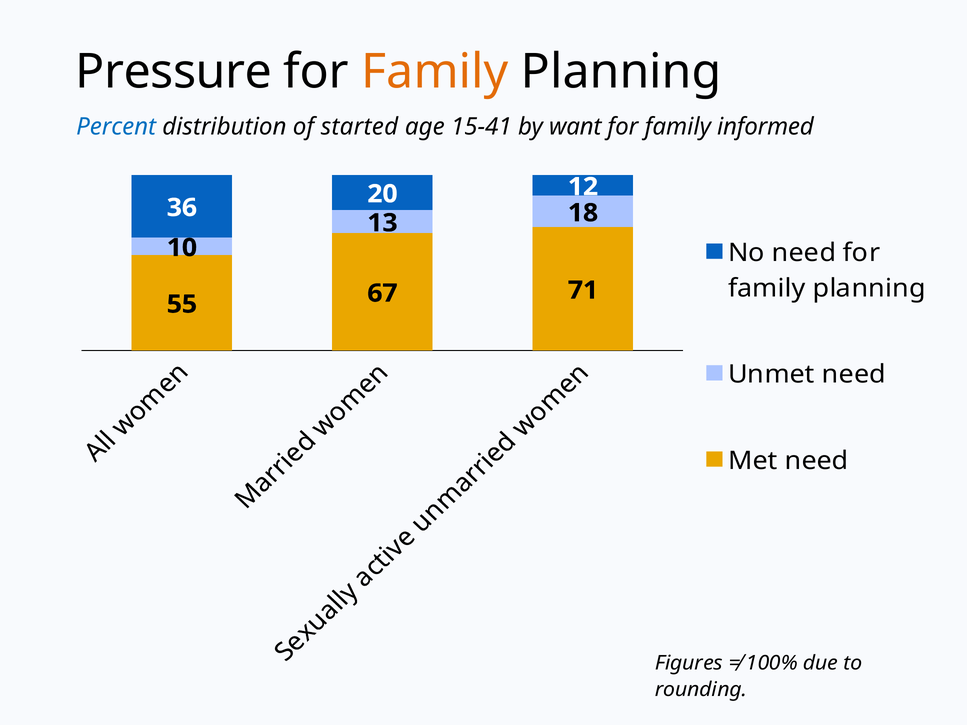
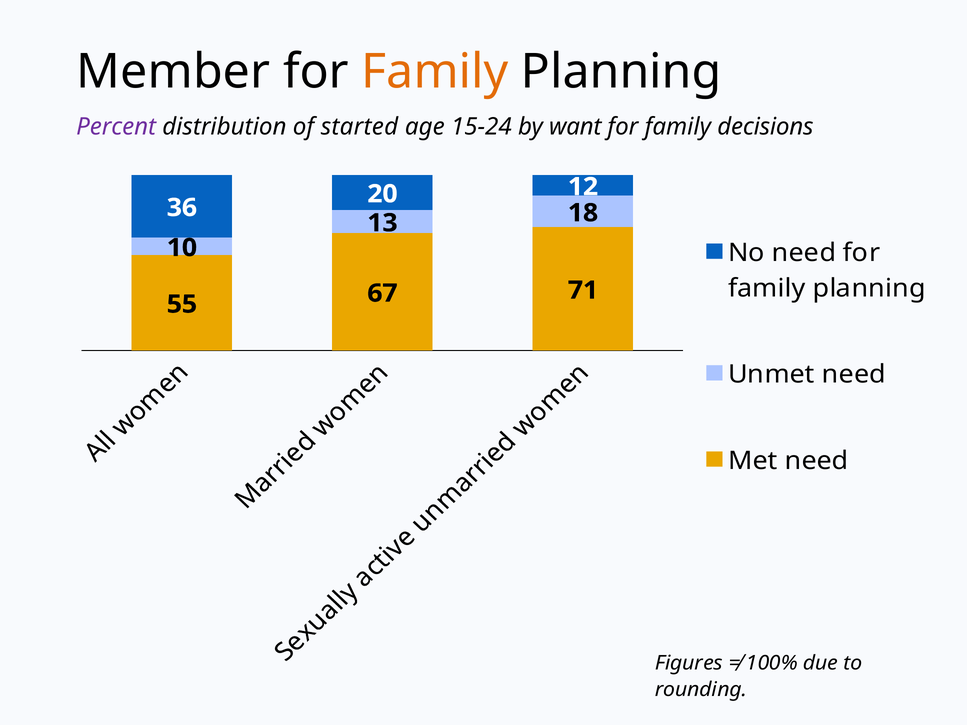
Pressure: Pressure -> Member (173, 72)
Percent colour: blue -> purple (116, 127)
15-41: 15-41 -> 15-24 (481, 127)
informed: informed -> decisions (765, 127)
